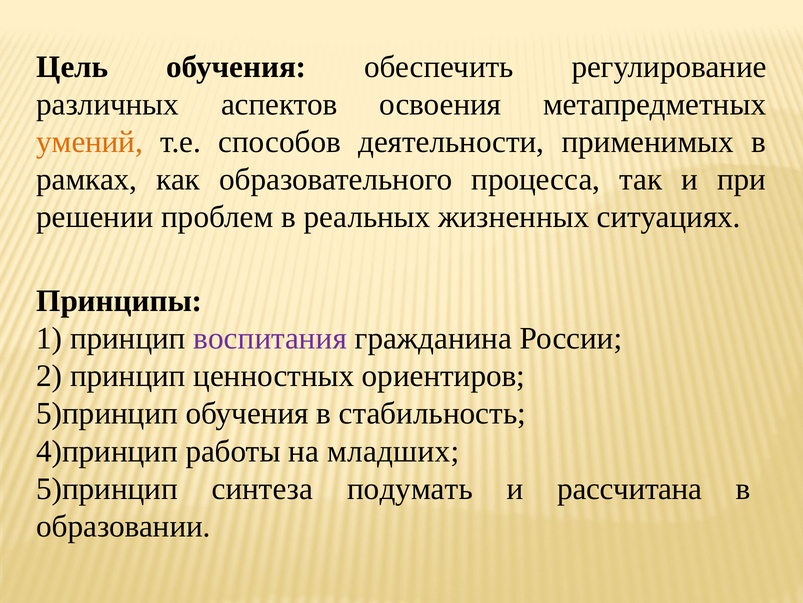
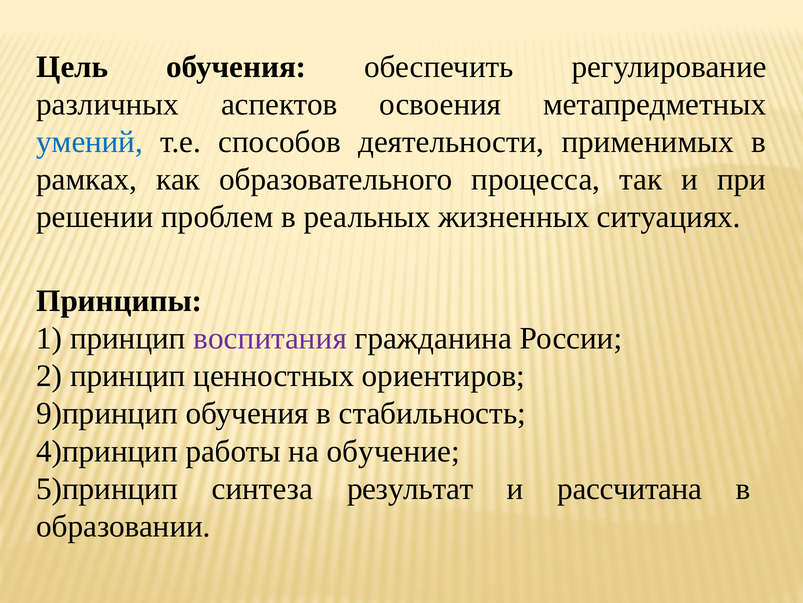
умений colour: orange -> blue (90, 142)
5)принцип: 5)принцип -> 9)принцип (107, 413)
младших: младших -> обучение (393, 451)
подумать: подумать -> результат (410, 488)
